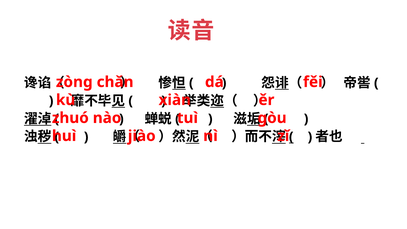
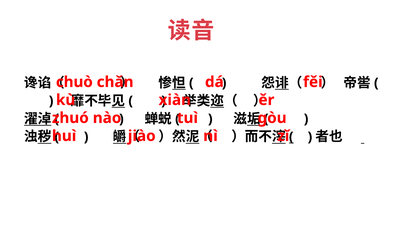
zòng: zòng -> chuò (74, 82)
